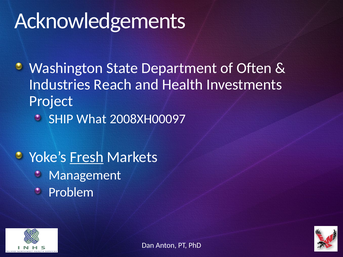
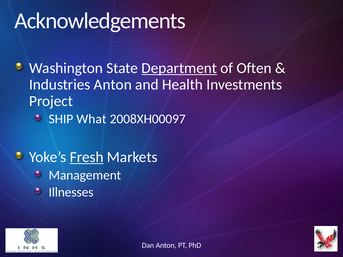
Department underline: none -> present (179, 68)
Industries Reach: Reach -> Anton (113, 85)
Problem: Problem -> Illnesses (71, 192)
